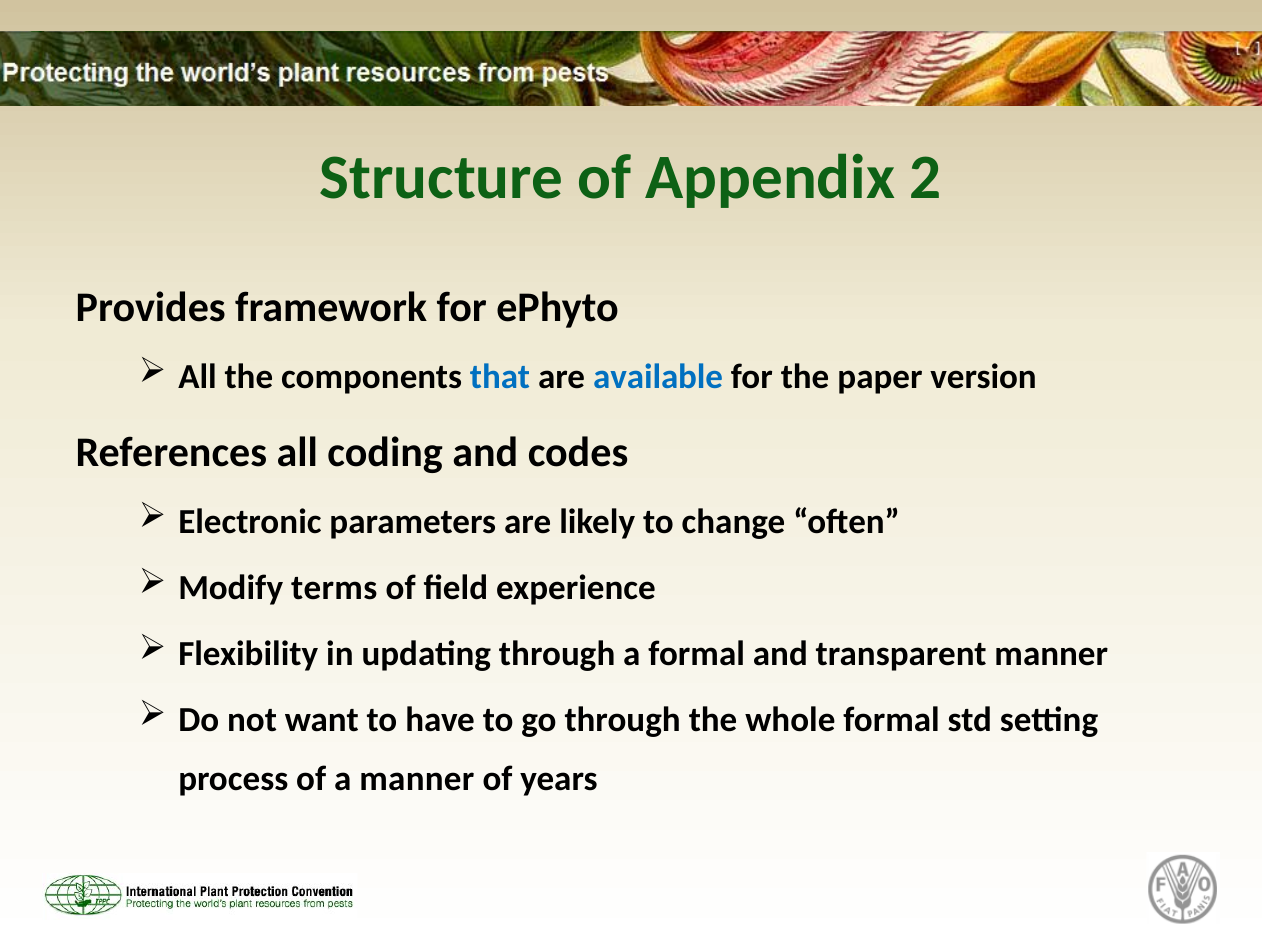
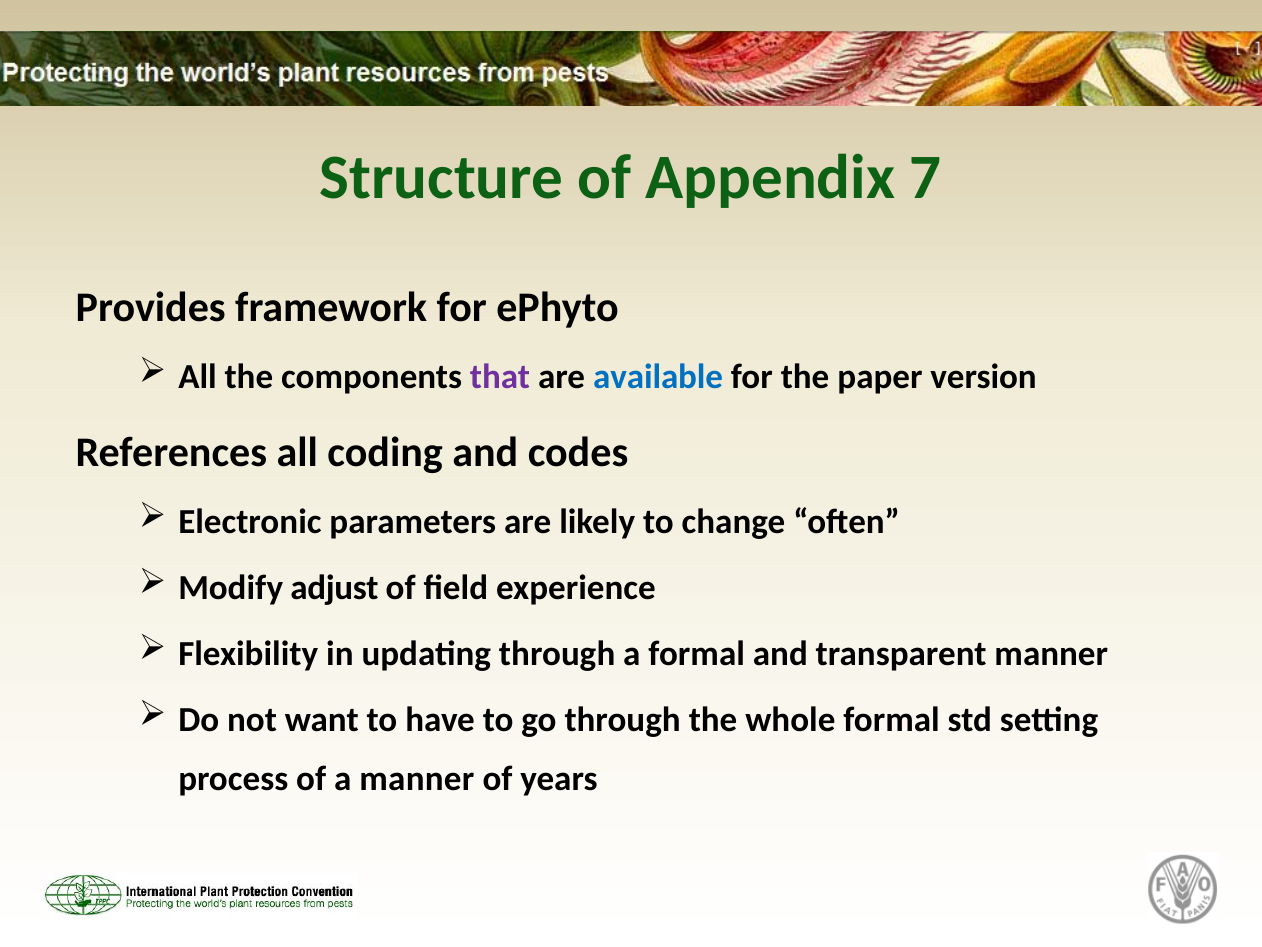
2: 2 -> 7 (925, 178)
that colour: blue -> purple (500, 377)
terms: terms -> adjust (335, 587)
